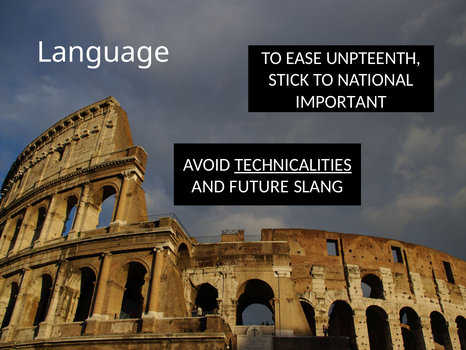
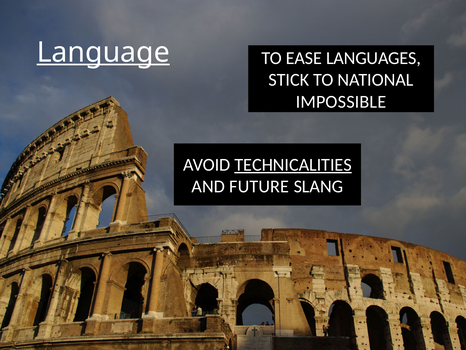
Language underline: none -> present (103, 52)
UNPTEENTH: UNPTEENTH -> LANGUAGES (373, 58)
IMPORTANT: IMPORTANT -> IMPOSSIBLE (341, 102)
